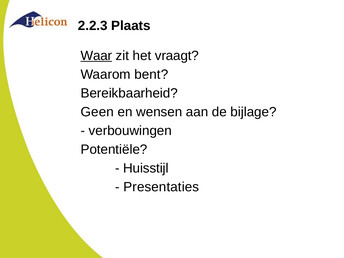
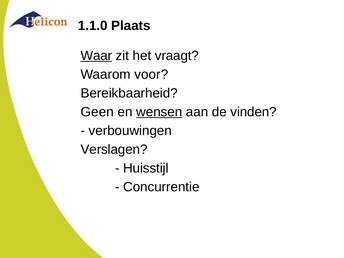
2.2.3: 2.2.3 -> 1.1.0 (93, 26)
bent: bent -> voor (151, 74)
wensen underline: none -> present (159, 112)
bijlage: bijlage -> vinden (254, 112)
Potentiële: Potentiële -> Verslagen (114, 149)
Presentaties: Presentaties -> Concurrentie (161, 187)
